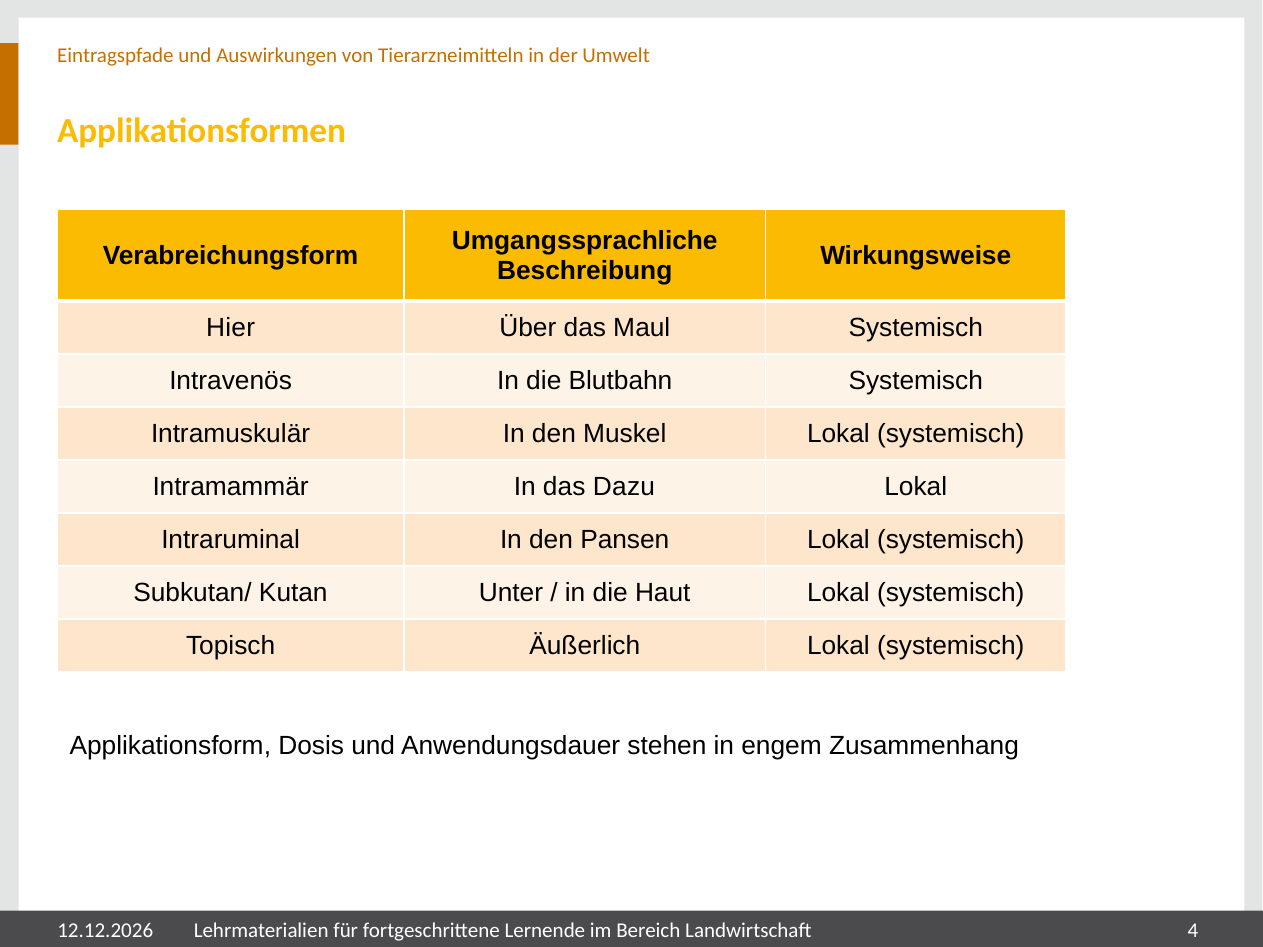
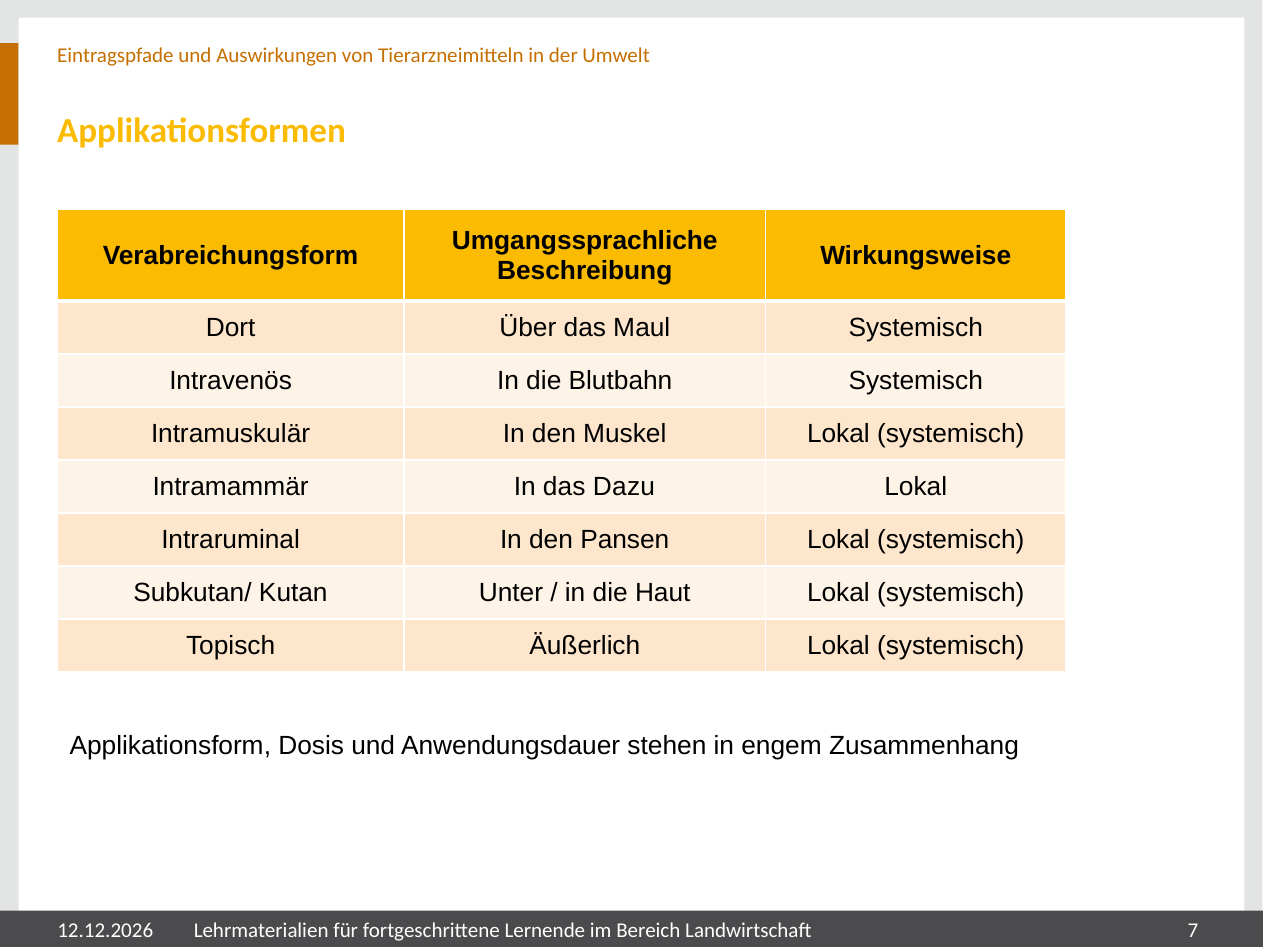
Hier: Hier -> Dort (231, 328)
4: 4 -> 7 (1193, 931)
